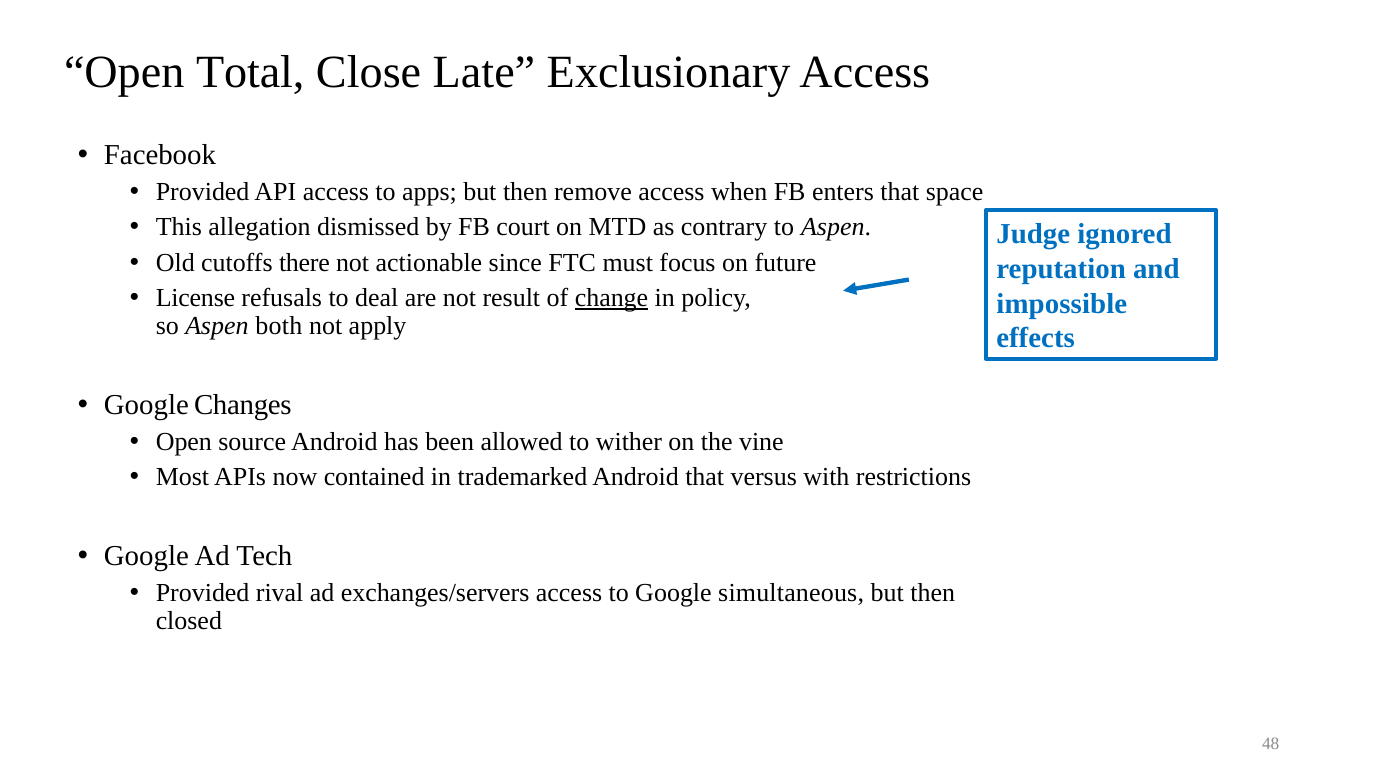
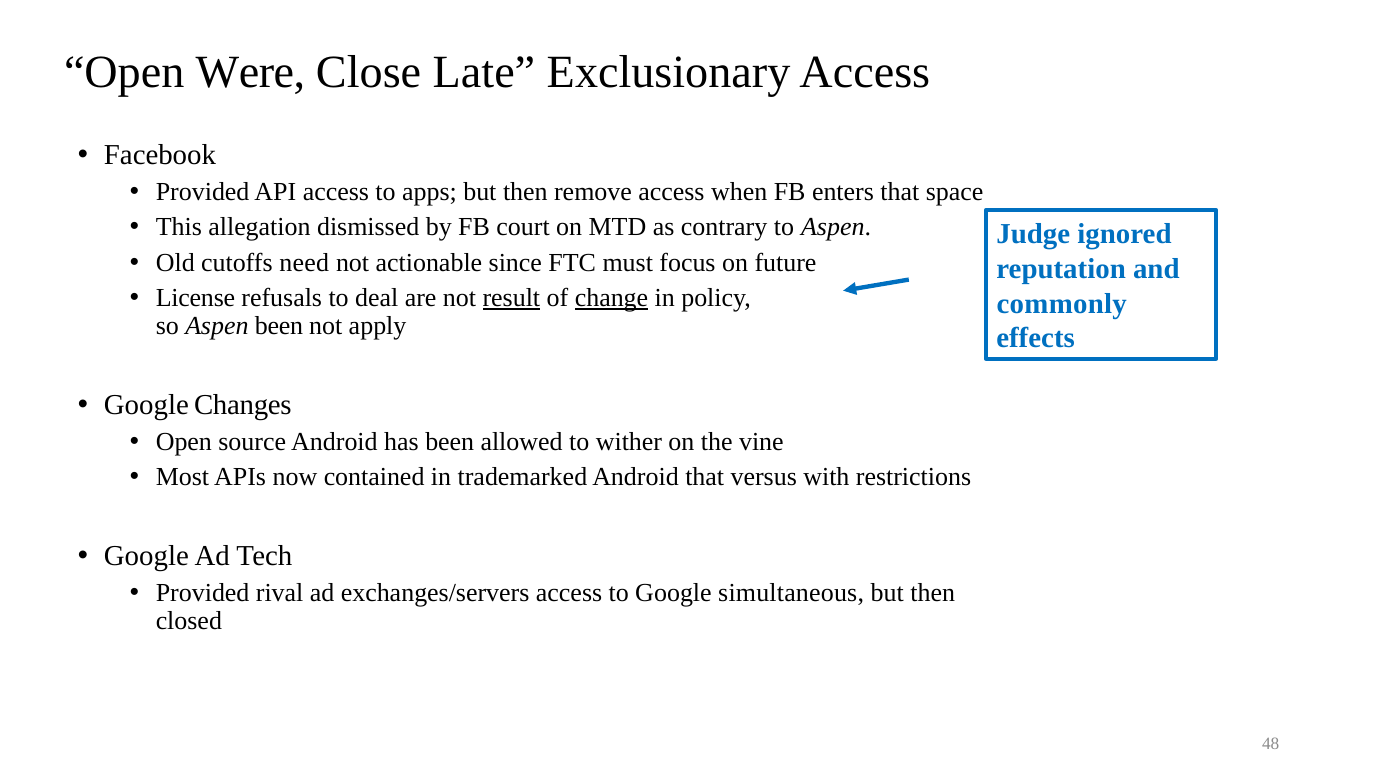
Total: Total -> Were (250, 73)
there: there -> need (304, 263)
result underline: none -> present (511, 298)
impossible: impossible -> commonly (1062, 304)
Aspen both: both -> been (279, 326)
